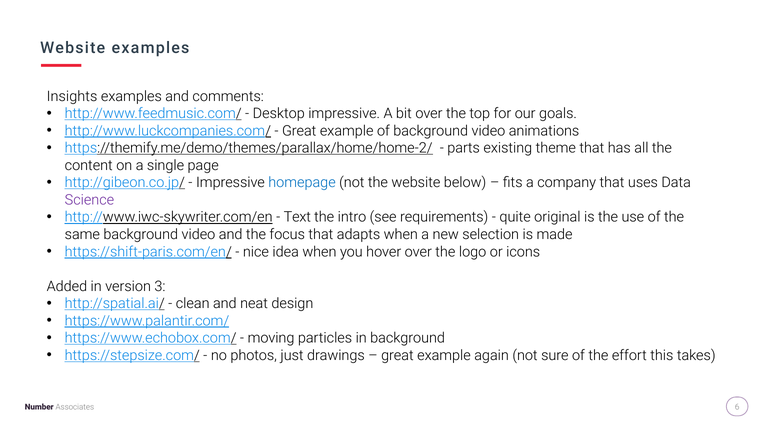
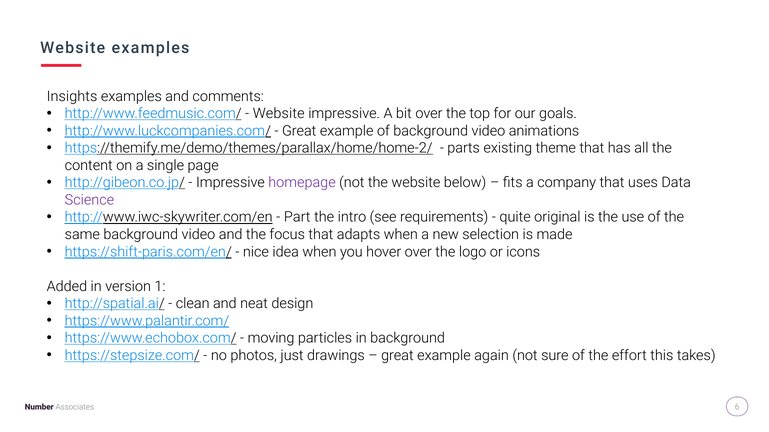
Desktop: Desktop -> Website (279, 114)
homepage colour: blue -> purple (302, 183)
Text: Text -> Part (297, 217)
3: 3 -> 1 (160, 287)
